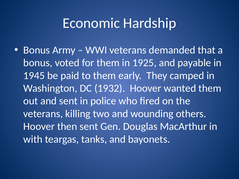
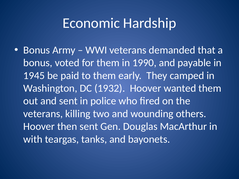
1925: 1925 -> 1990 (144, 63)
